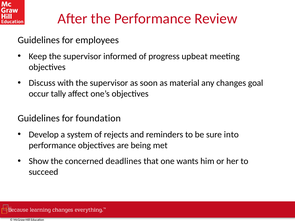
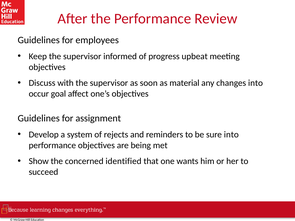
changes goal: goal -> into (255, 83)
tally: tally -> goal (58, 94)
foundation: foundation -> assignment (98, 118)
deadlines: deadlines -> identified (123, 161)
